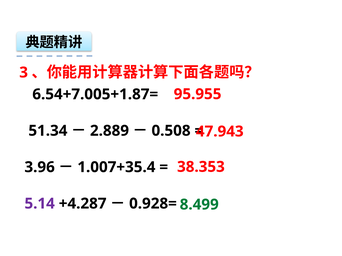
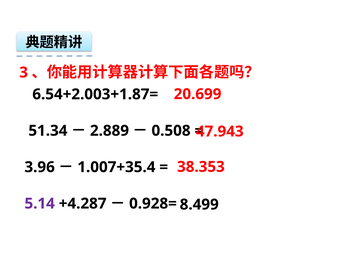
95.955: 95.955 -> 20.699 (198, 94)
6.54+7.005+1.87=: 6.54+7.005+1.87= -> 6.54+2.003+1.87= (95, 94)
8.499 colour: green -> black (199, 205)
